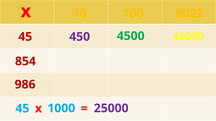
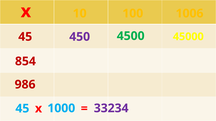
8022: 8022 -> 1006 (190, 13)
25000: 25000 -> 33234 (111, 109)
